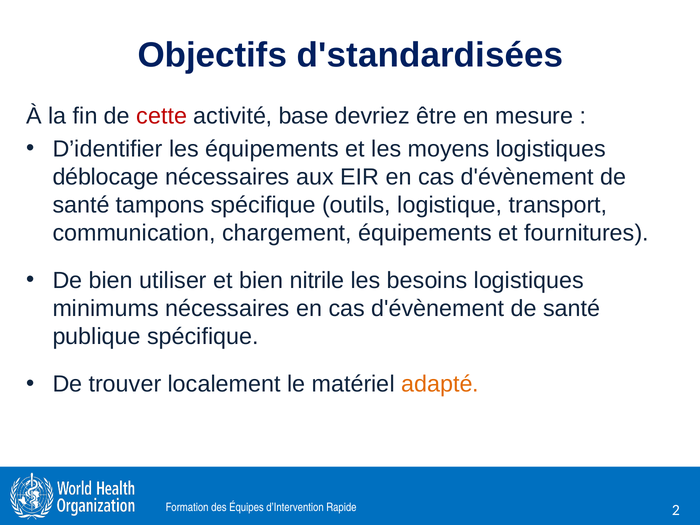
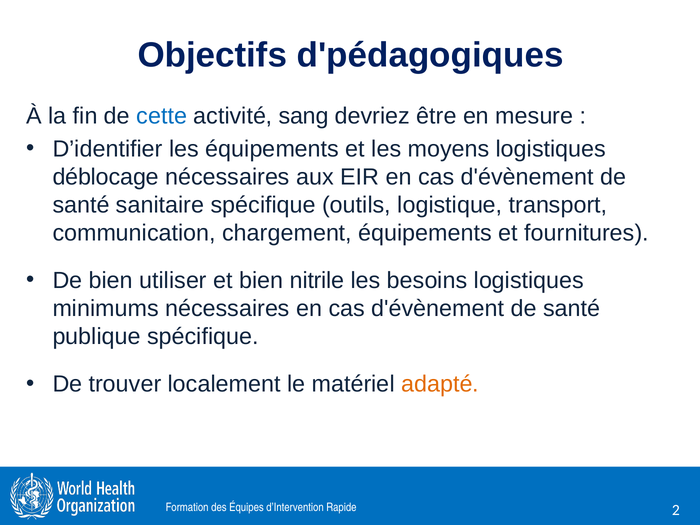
d'standardisées: d'standardisées -> d'pédagogiques (430, 55)
cette colour: red -> blue (162, 116)
base: base -> sang (304, 116)
tampons: tampons -> sanitaire (160, 205)
